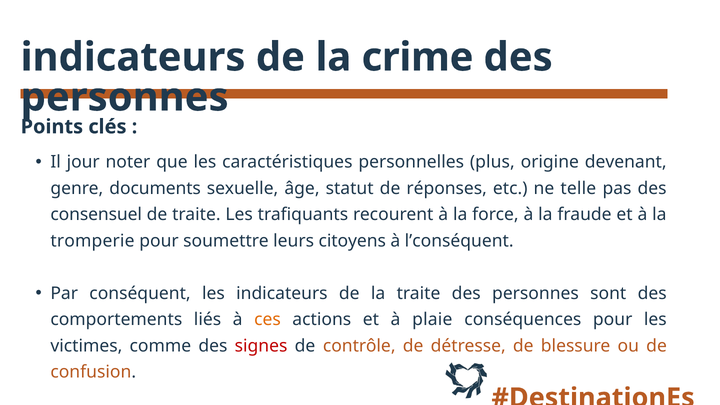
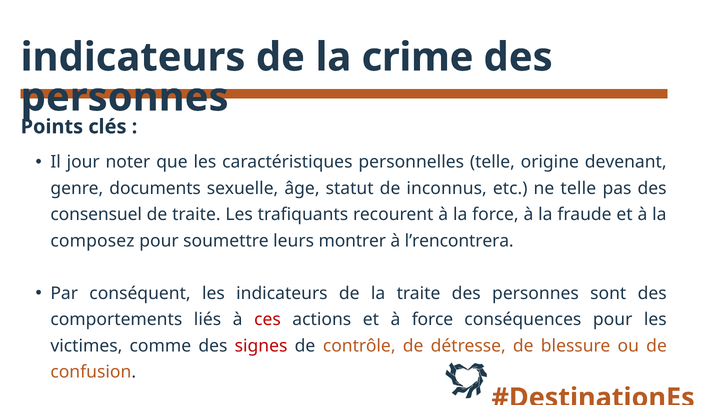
personnelles plus: plus -> telle (492, 162)
réponses: réponses -> inconnus (447, 188)
tromperie: tromperie -> composez (92, 241)
citoyens: citoyens -> montrer (352, 241)
l’conséquent: l’conséquent -> l’rencontrera (459, 241)
ces colour: orange -> red (267, 320)
à plaie: plaie -> force (432, 320)
